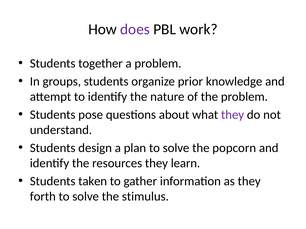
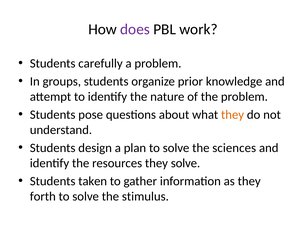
together: together -> carefully (100, 64)
they colour: purple -> orange (233, 115)
popcorn: popcorn -> sciences (234, 148)
they learn: learn -> solve (186, 164)
